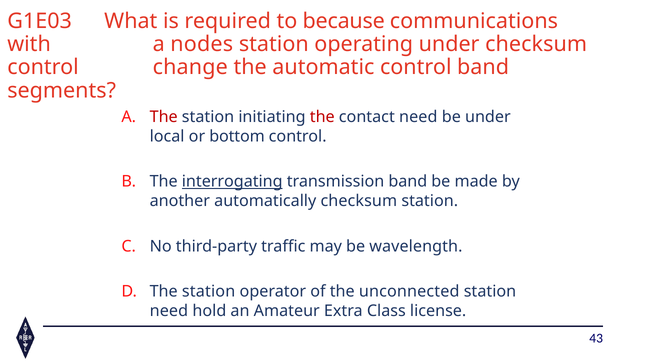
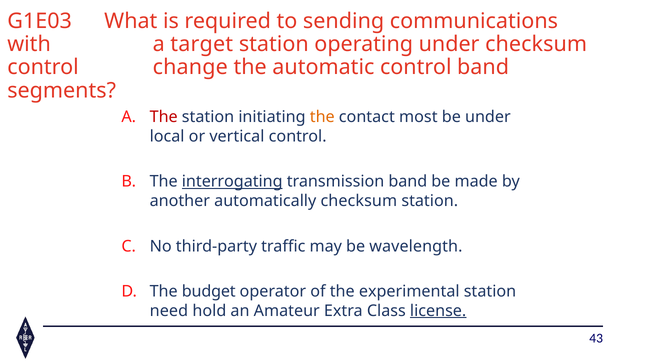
because: because -> sending (344, 21)
nodes: nodes -> target (202, 44)
the colour: red -> orange (322, 117)
contact need: need -> most (418, 117)
bottom: bottom -> vertical (237, 137)
station: station -> budget (209, 292)
unconnected: unconnected -> experimental (409, 292)
license underline: none -> present (438, 311)
